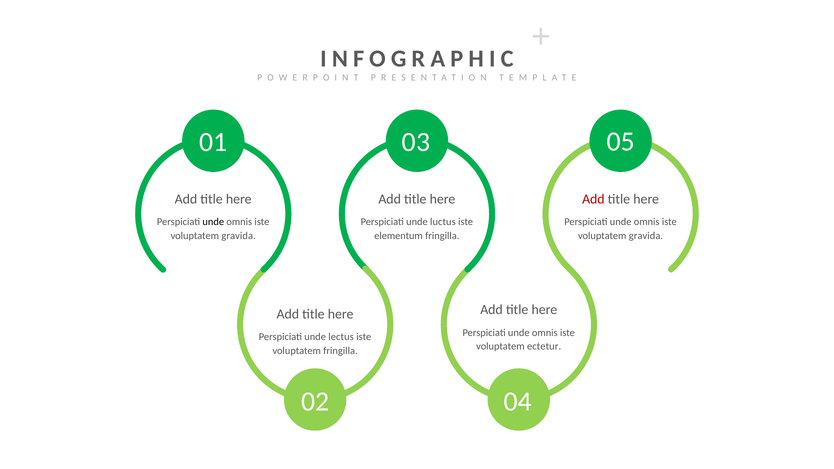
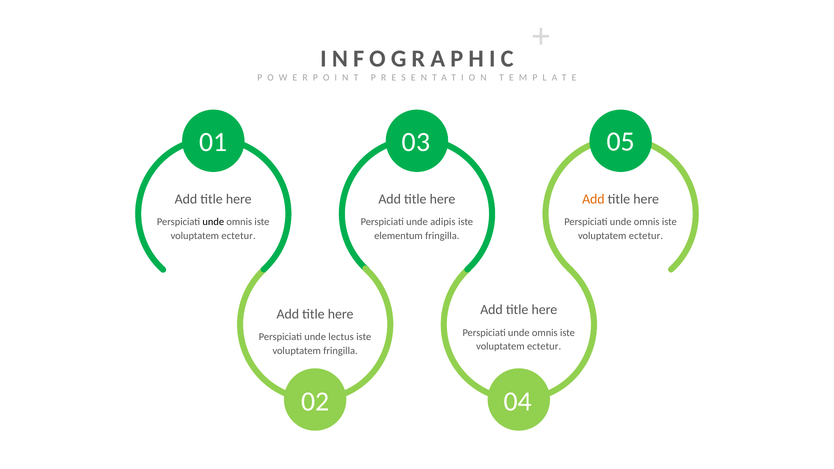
Add colour: red -> orange (593, 199)
luctus: luctus -> adipis (443, 222)
gravida: gravida -> ectetur (239, 236)
gravida: gravida -> ectetur (646, 236)
